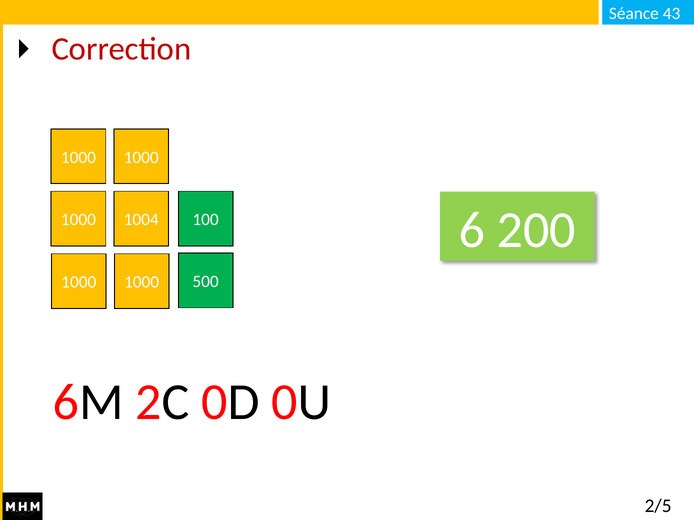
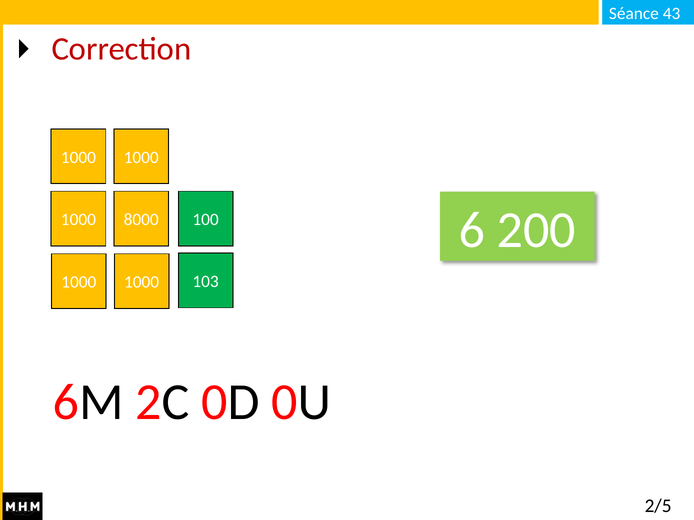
1004: 1004 -> 8000 (141, 220)
500: 500 -> 103 (206, 282)
